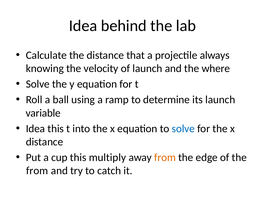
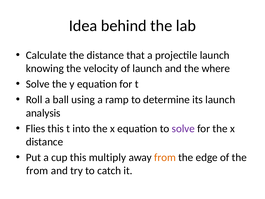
projectile always: always -> launch (215, 55)
variable: variable -> analysis (43, 113)
Idea: Idea -> Flies (35, 128)
solve colour: blue -> purple (183, 128)
